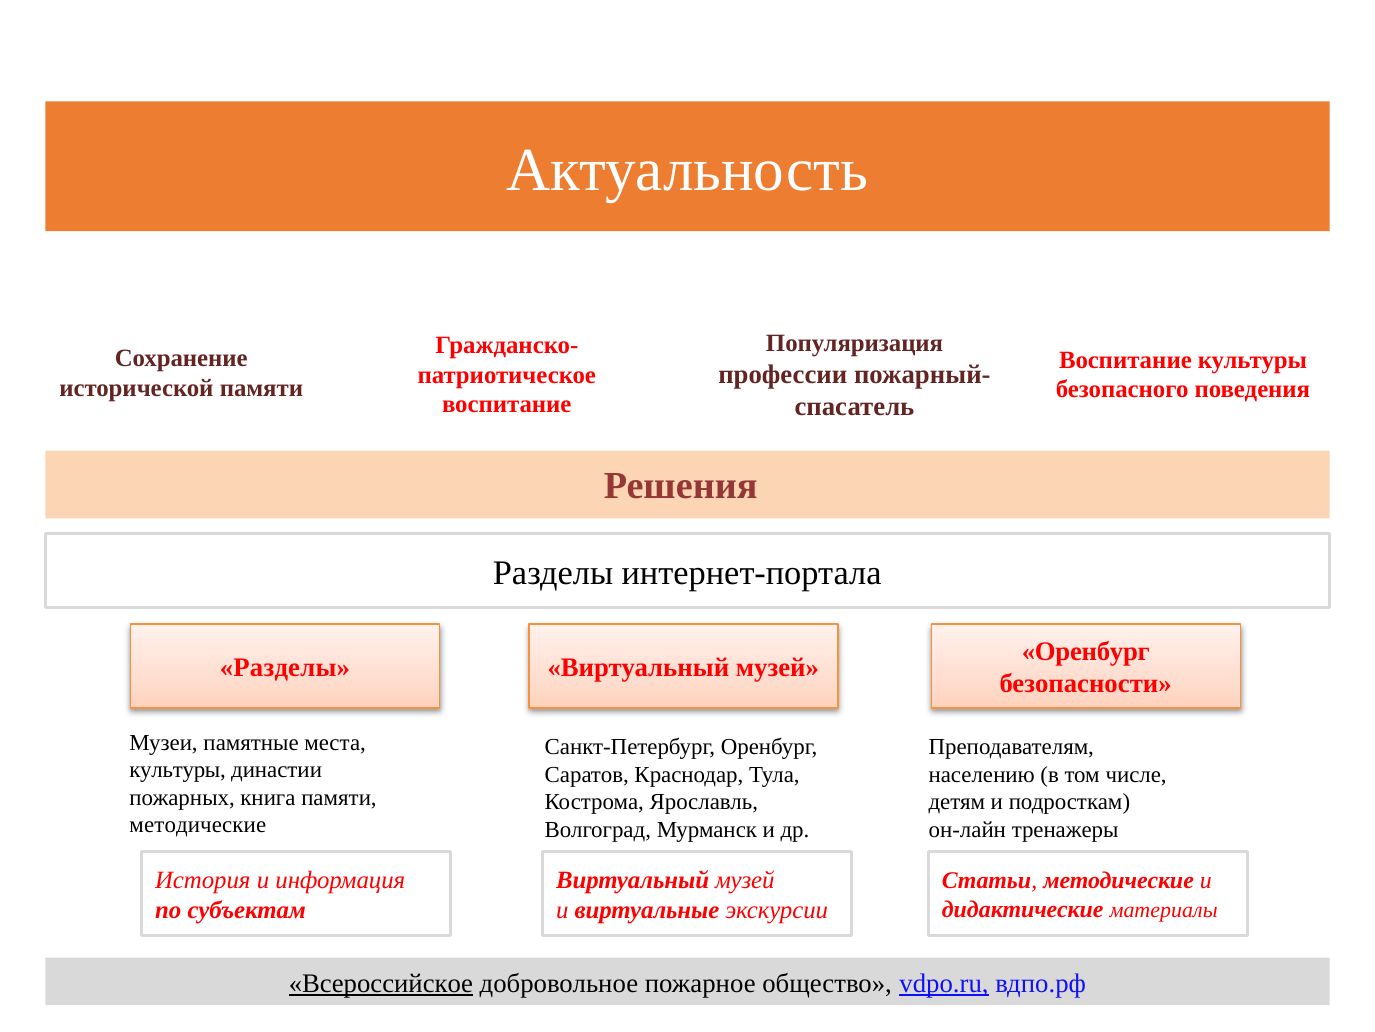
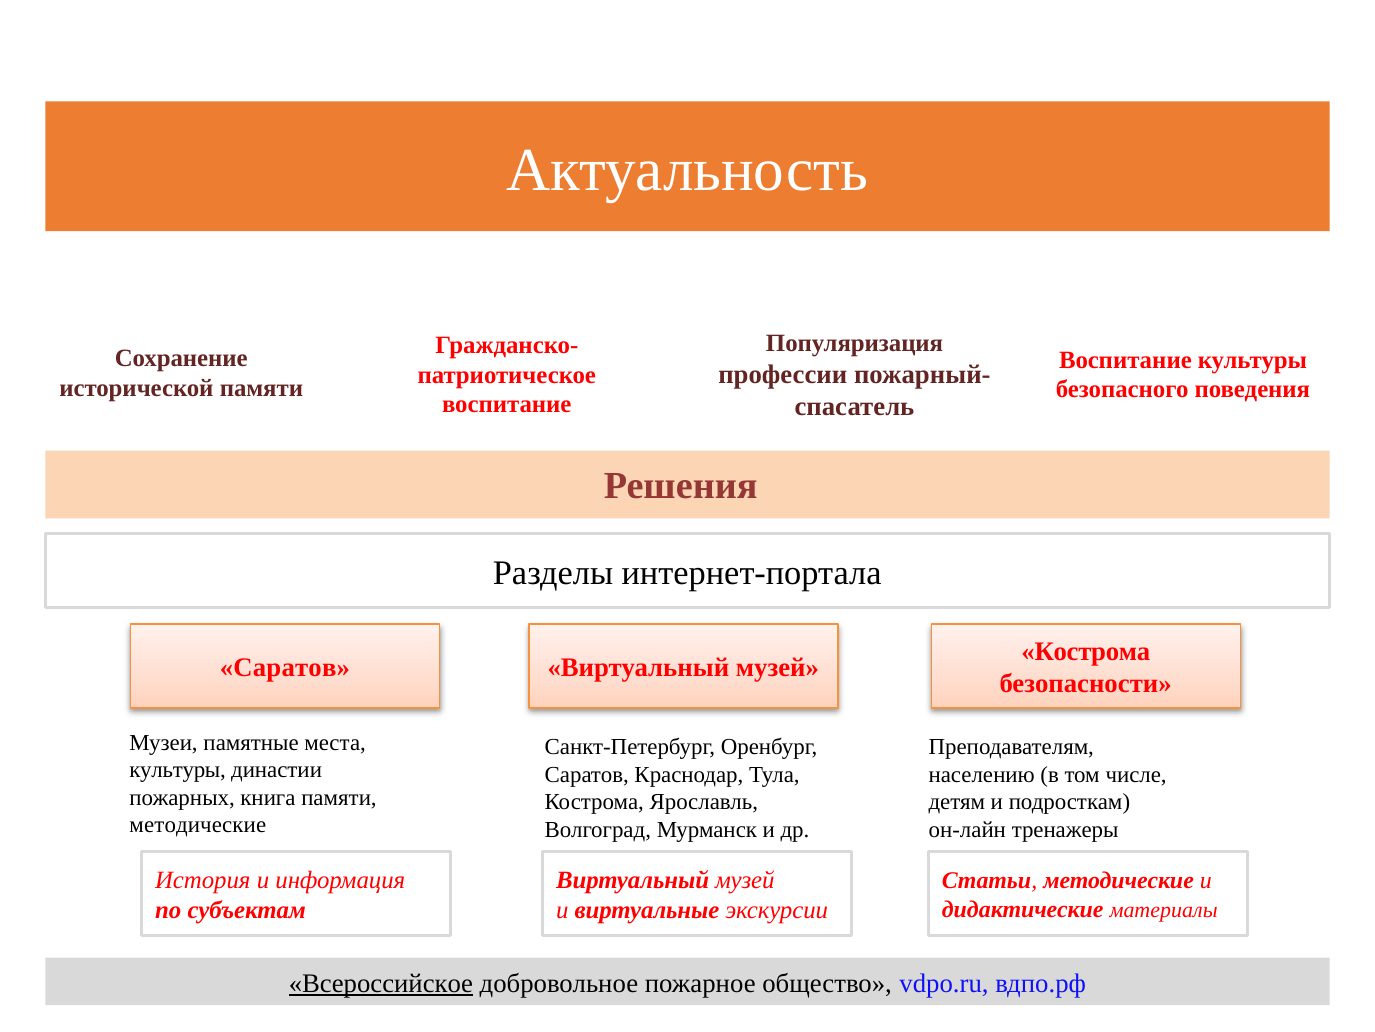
Оренбург: Оренбург -> Кострома (1086, 651)
Разделы: Разделы -> Саратов (285, 667)
vdpo.ru underline: present -> none (944, 983)
